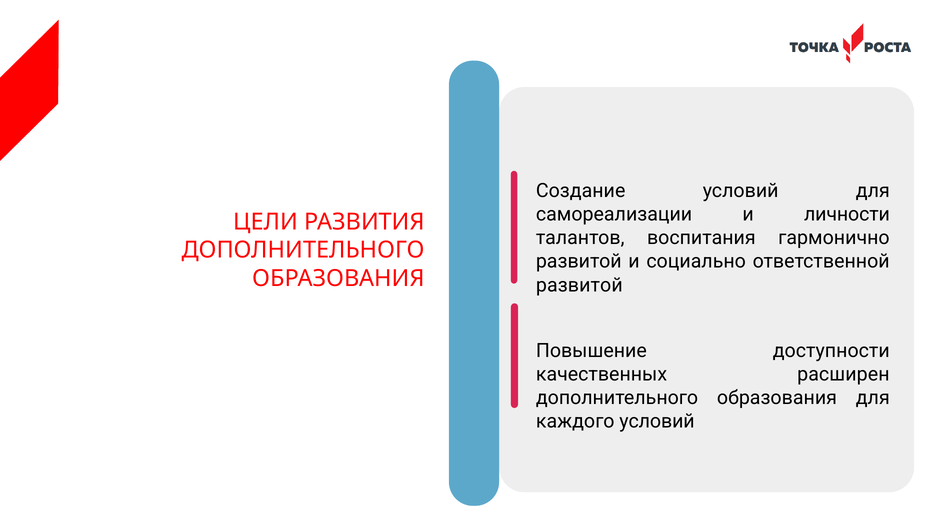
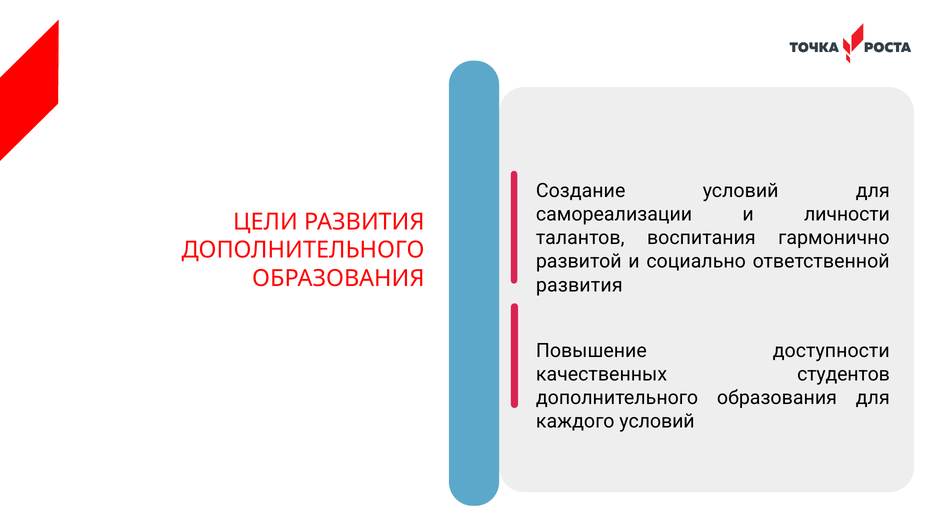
развитой: развитой -> развития (579, 285)
расширен: расширен -> студентов (844, 374)
